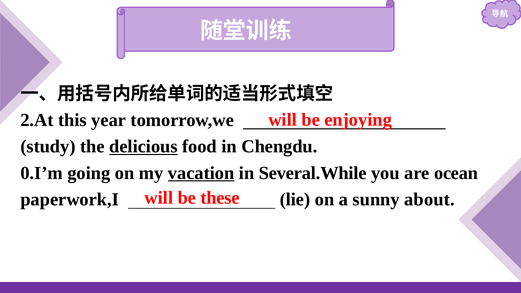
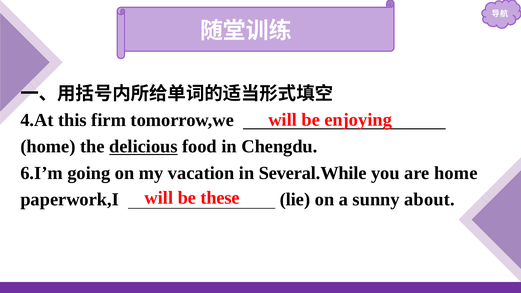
2.At: 2.At -> 4.At (37, 120)
year: year -> firm (109, 120)
study: study -> home (48, 147)
0.I’m: 0.I’m -> 6.I’m (42, 173)
vacation underline: present -> none (201, 173)
are ocean: ocean -> home (456, 173)
